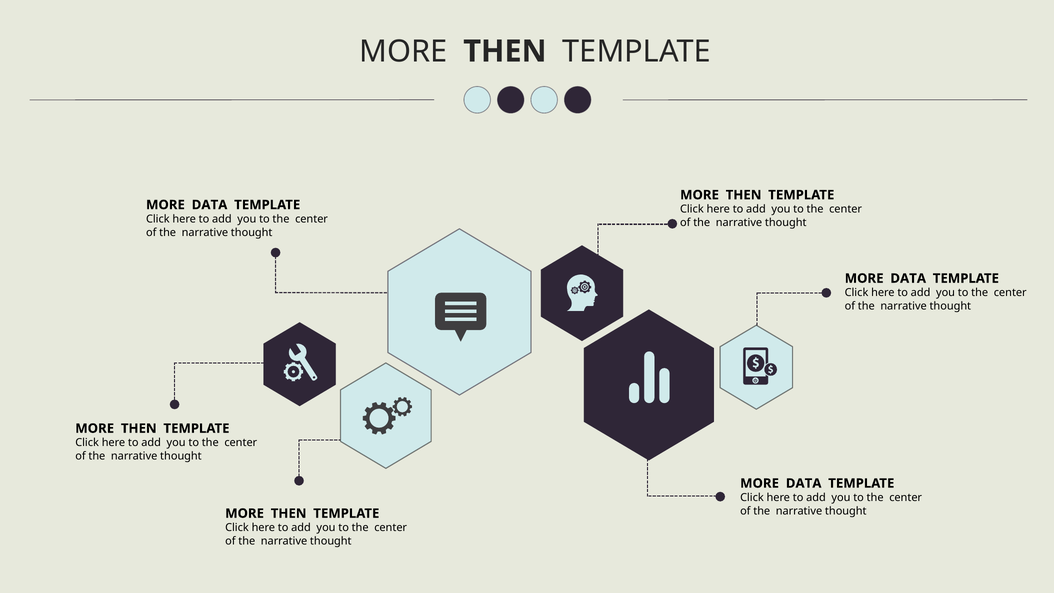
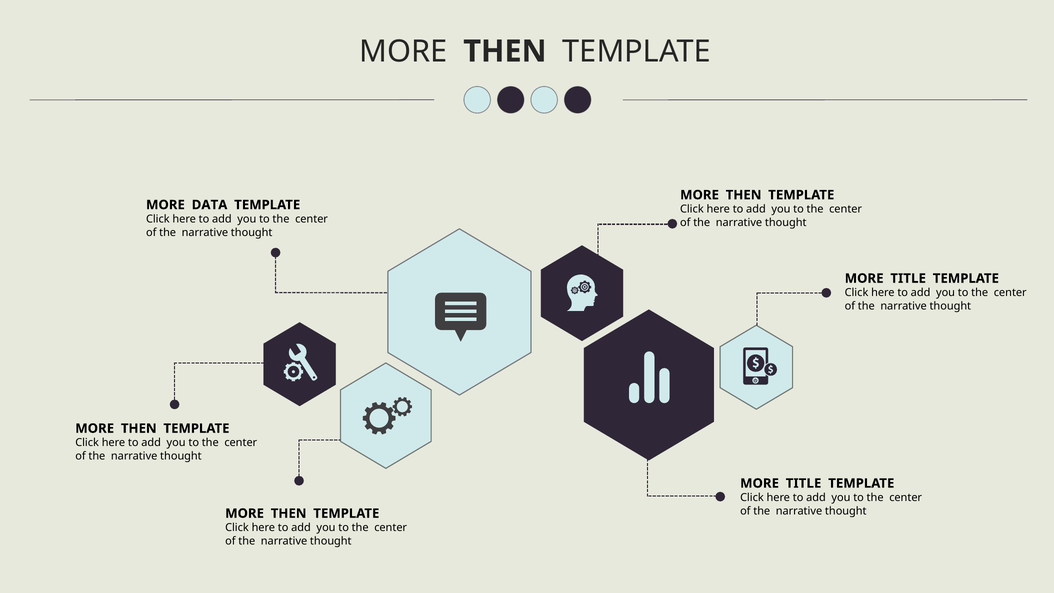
DATA: DATA -> TITLE (908, 278)
DATA: DATA -> TITLE (804, 483)
